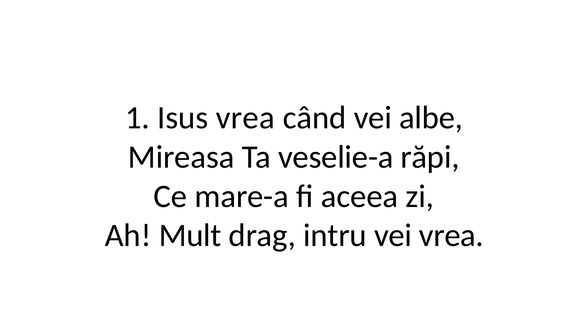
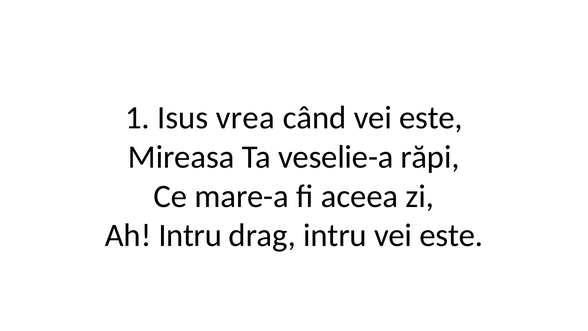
când vei albe: albe -> este (431, 118)
Ah Mult: Mult -> Intru (190, 235)
vrea: vrea -> este (451, 235)
